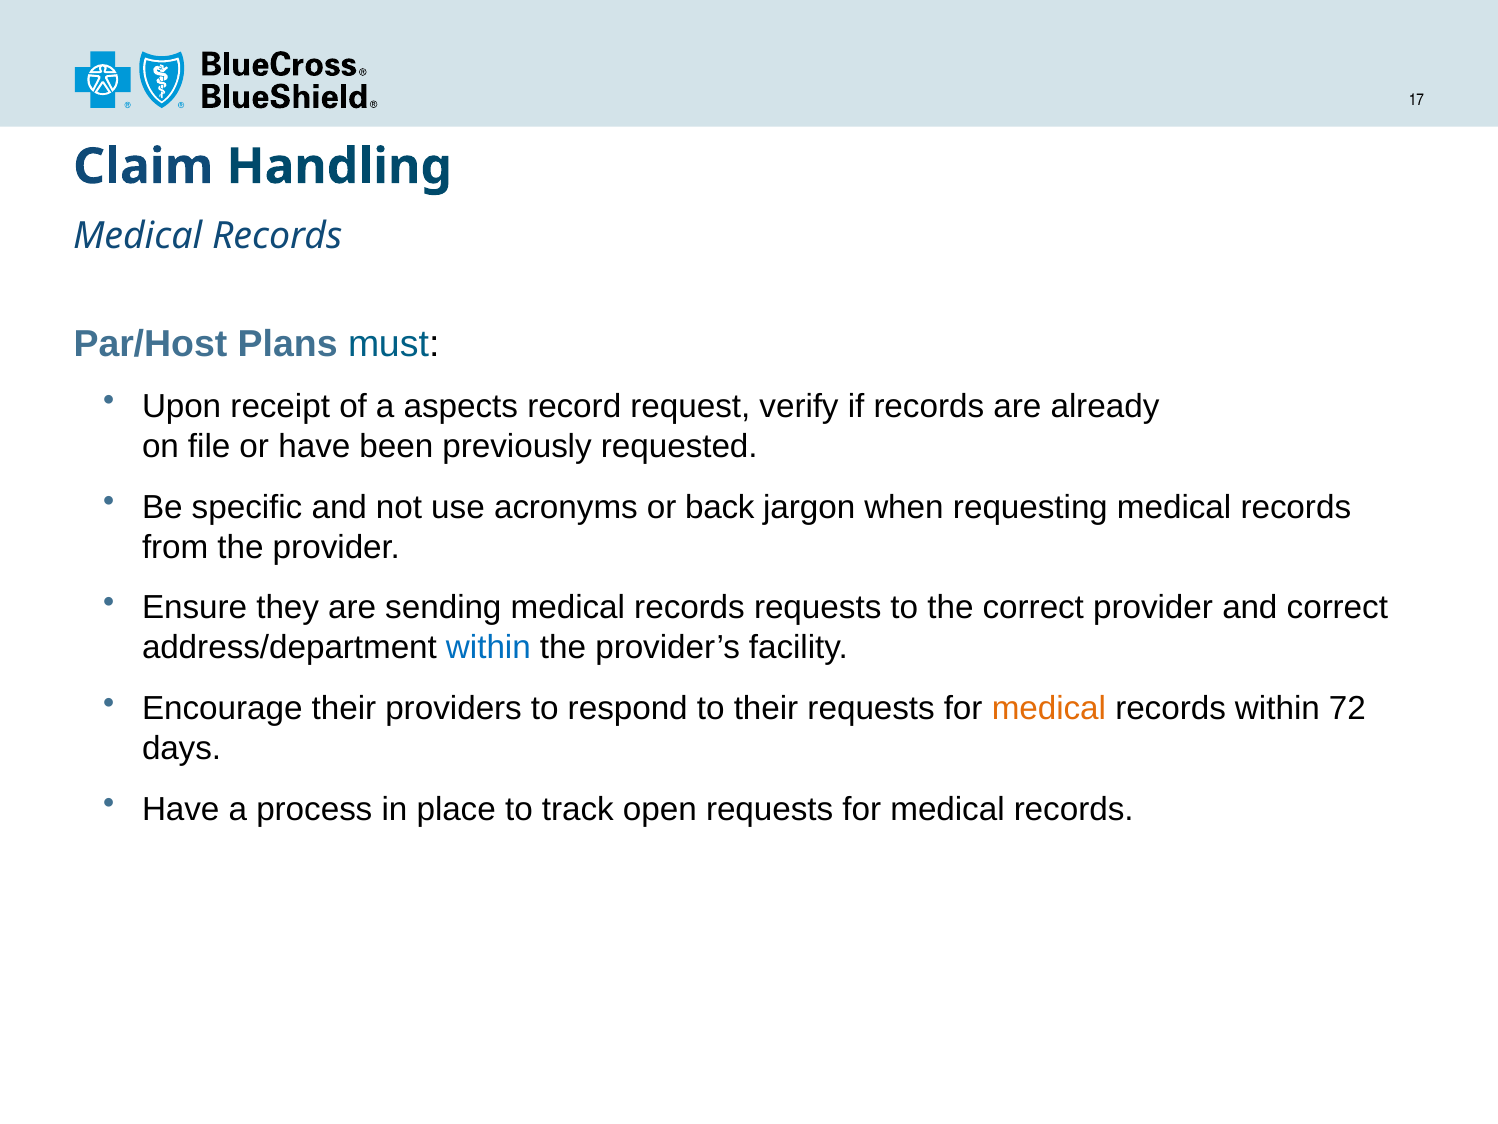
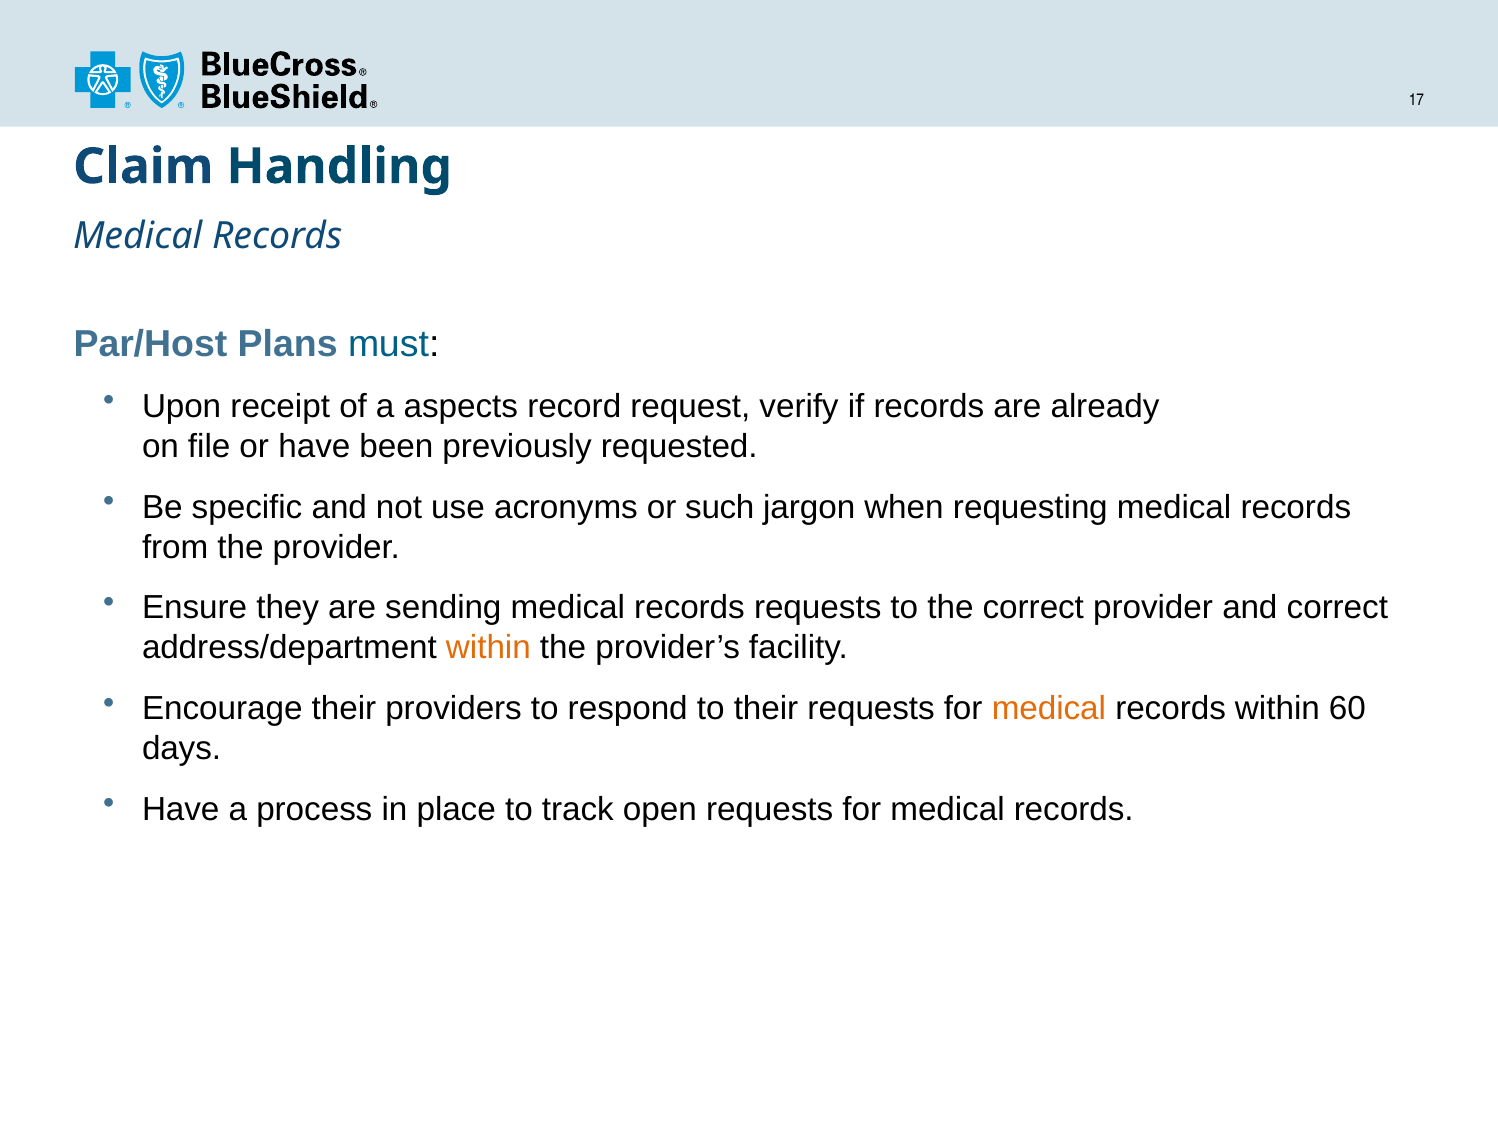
back: back -> such (720, 507)
within colour: blue -> orange (488, 648)
72: 72 -> 60 (1347, 708)
